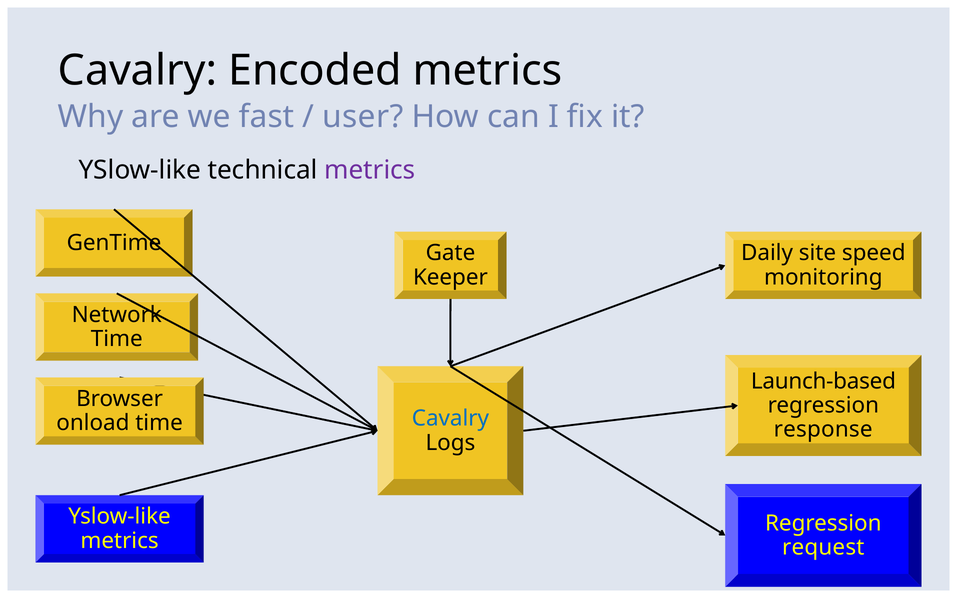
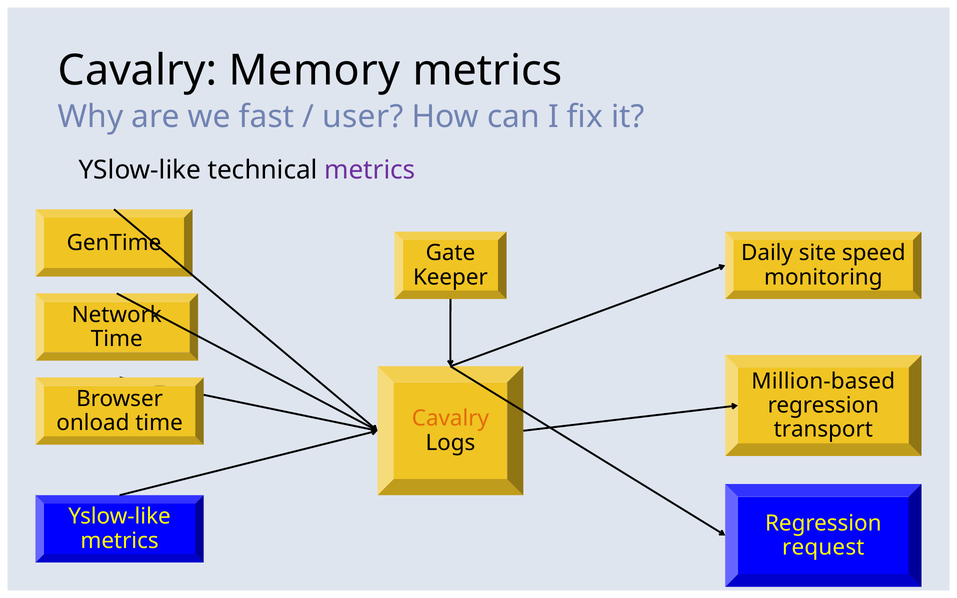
Encoded: Encoded -> Memory (315, 71)
Launch-based: Launch-based -> Million-based (823, 381)
Cavalry colour: blue -> orange (450, 419)
response: response -> transport (823, 430)
